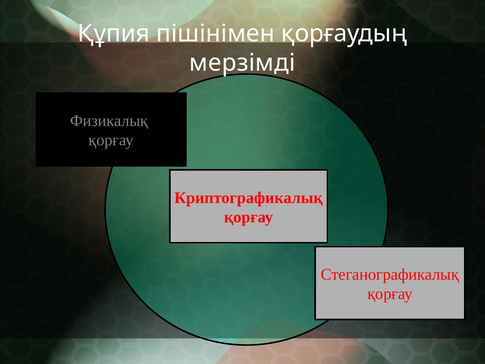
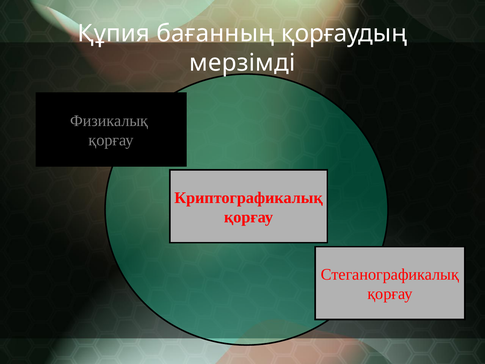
пiшiнiмен: пiшiнiмен -> бағанның (215, 34)
